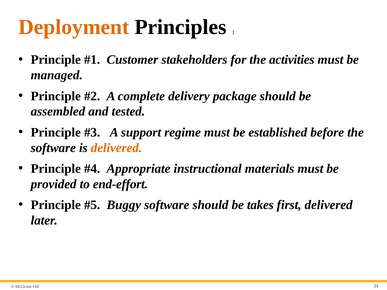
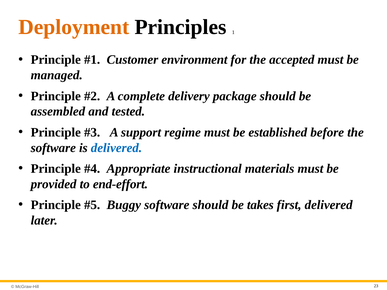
stakeholders: stakeholders -> environment (194, 60)
activities: activities -> accepted (292, 60)
delivered colour: orange -> blue (116, 148)
